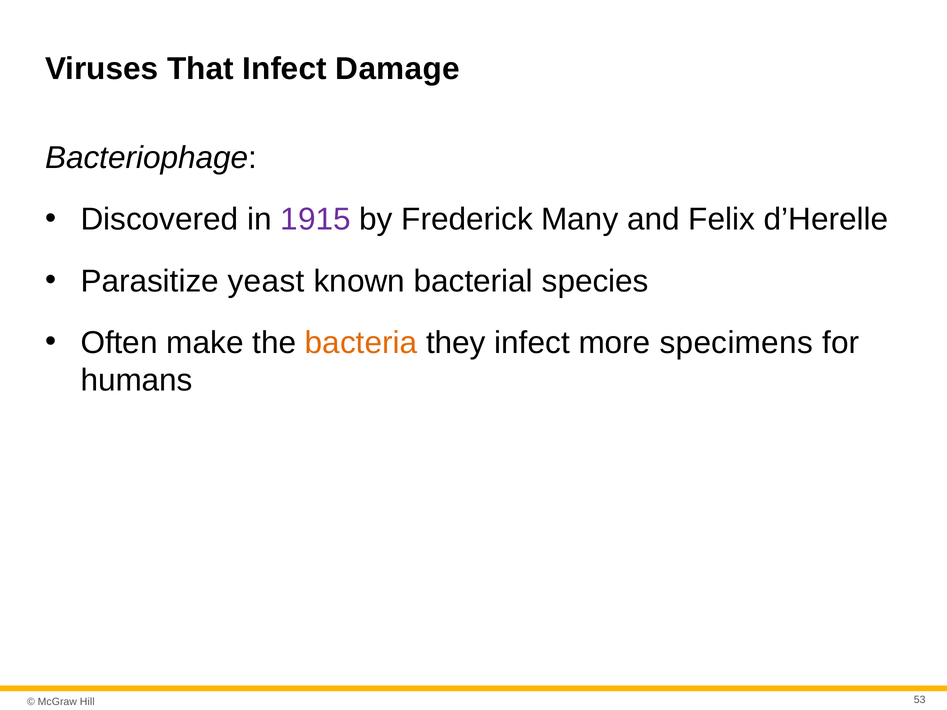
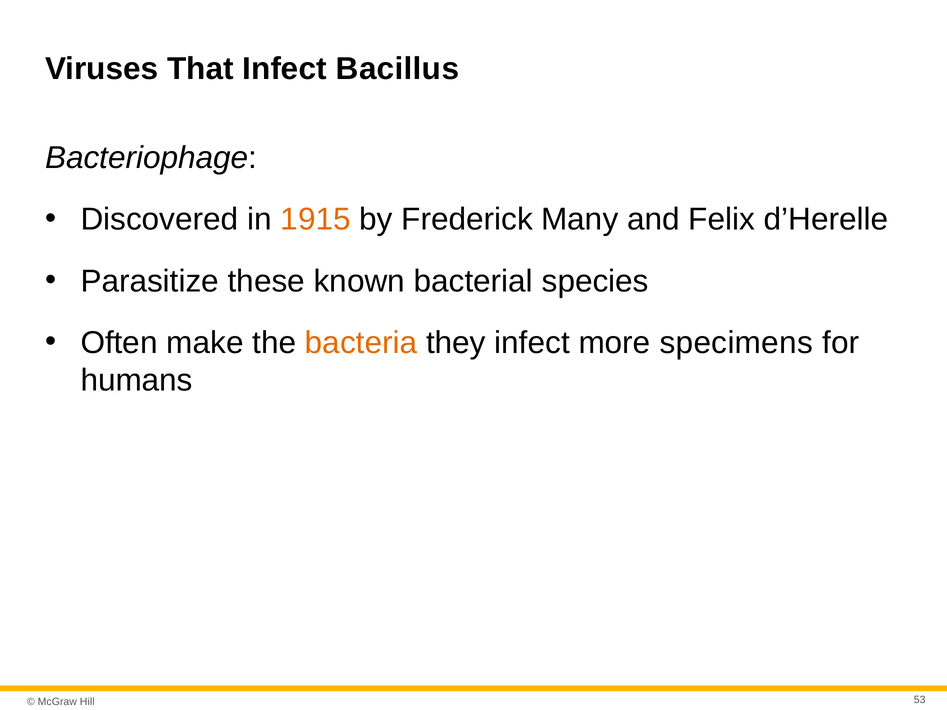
Damage: Damage -> Bacillus (398, 69)
1915 colour: purple -> orange (316, 220)
yeast: yeast -> these (266, 281)
